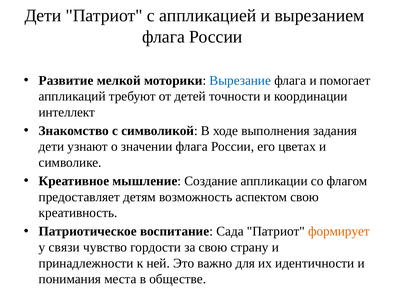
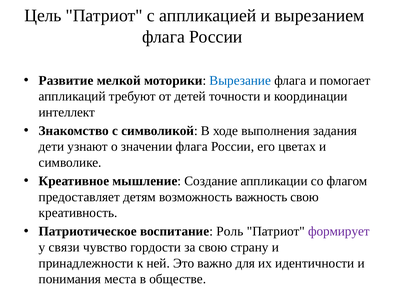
Дети: Дети -> Цель (43, 15)
аспектом: аспектом -> важность (261, 197)
Сада: Сада -> Роль (230, 231)
формирует colour: orange -> purple (339, 231)
